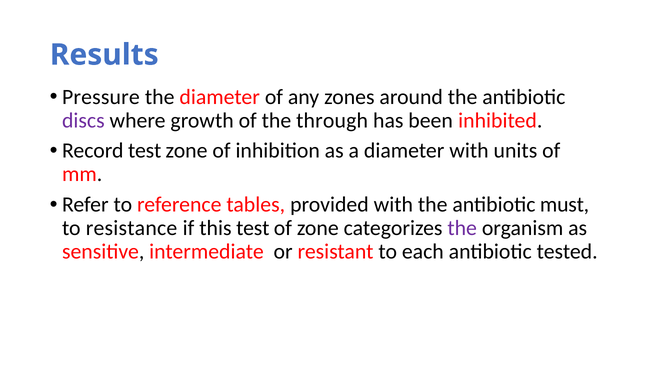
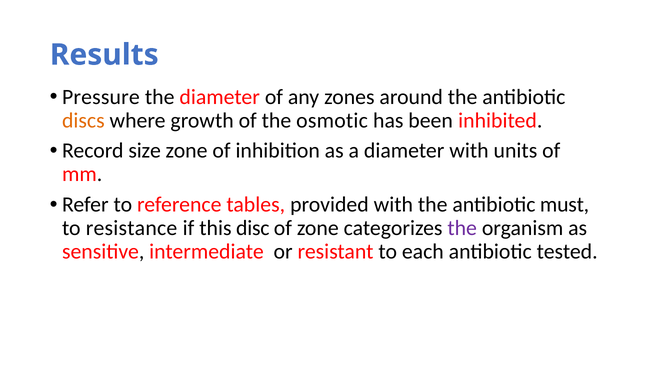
discs colour: purple -> orange (83, 121)
through: through -> osmotic (332, 121)
Record test: test -> size (145, 151)
this test: test -> disc (253, 228)
